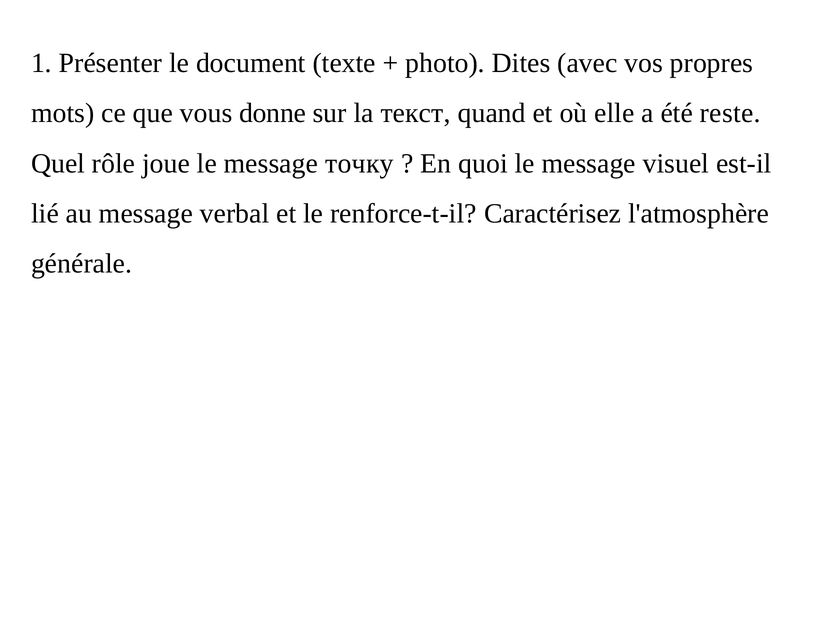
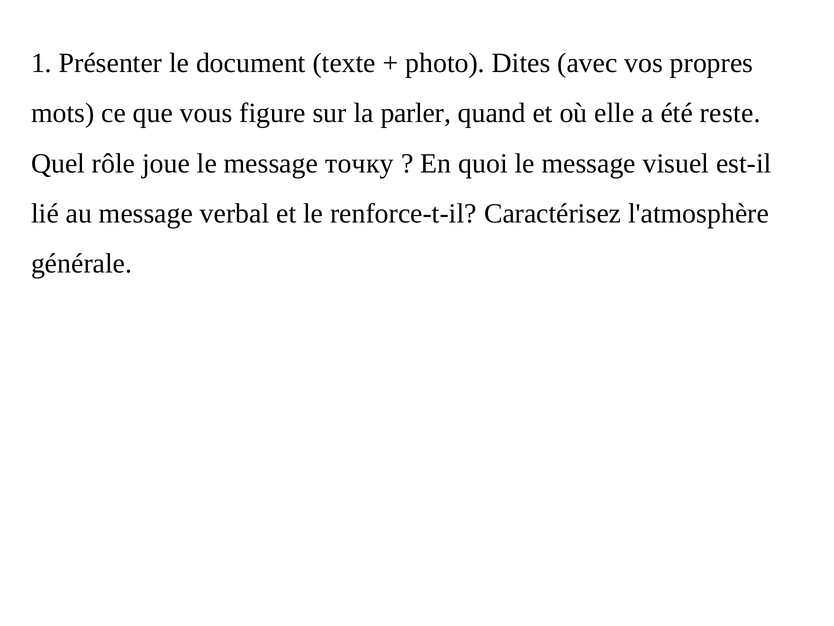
donne: donne -> figure (273, 113)
текст: текст -> parler (416, 113)
